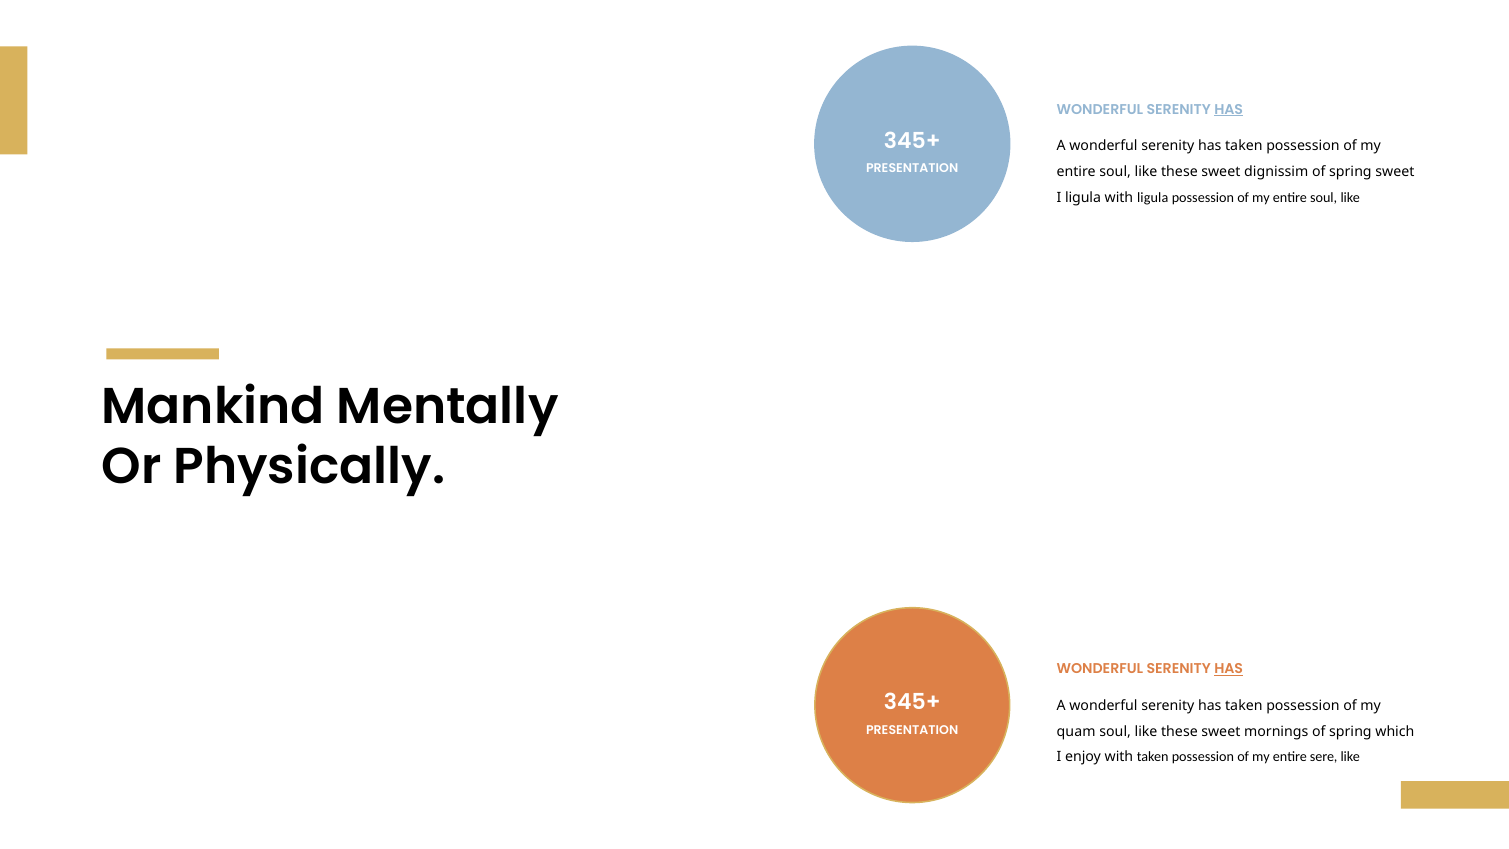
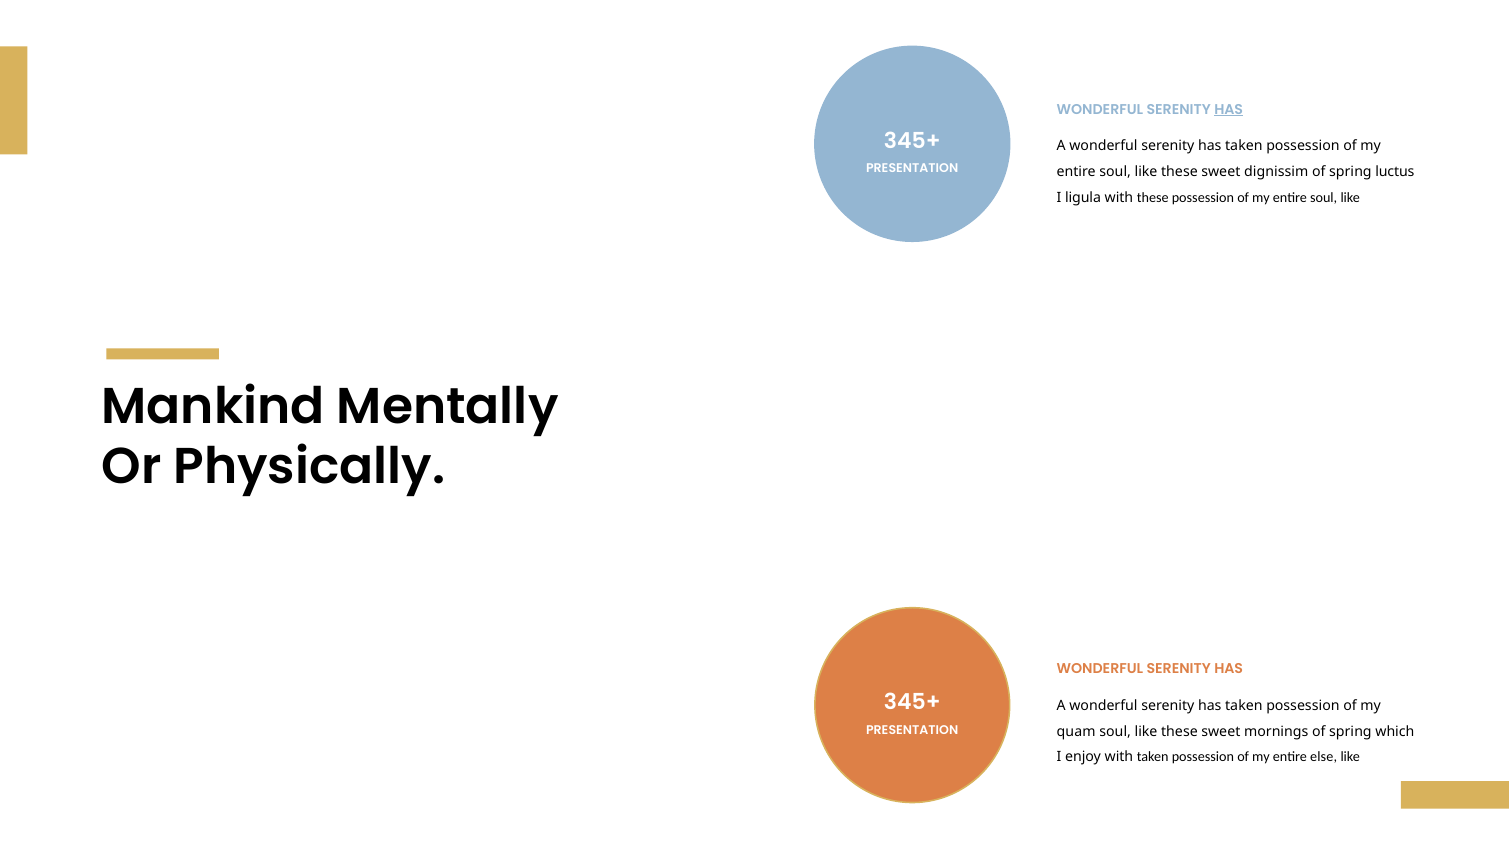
spring sweet: sweet -> luctus (1395, 172)
with ligula: ligula -> these (1153, 197)
HAS underline: present -> none (1229, 669)
sere: sere -> else (1324, 757)
